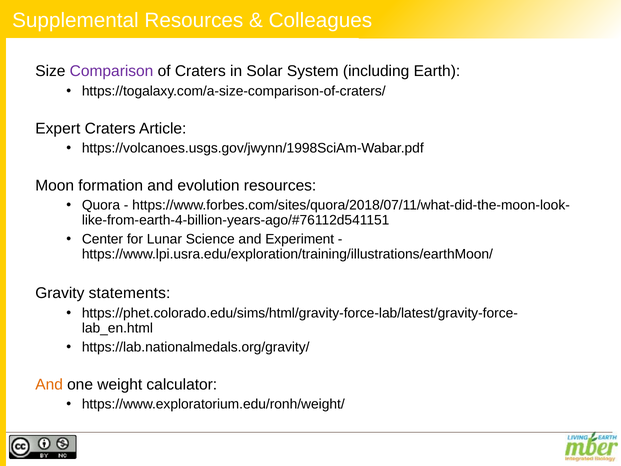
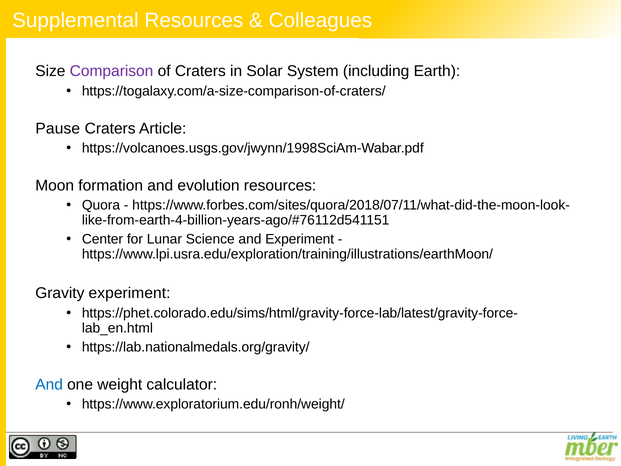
Expert: Expert -> Pause (58, 128)
Gravity statements: statements -> experiment (130, 293)
And colour: orange -> blue (49, 384)
